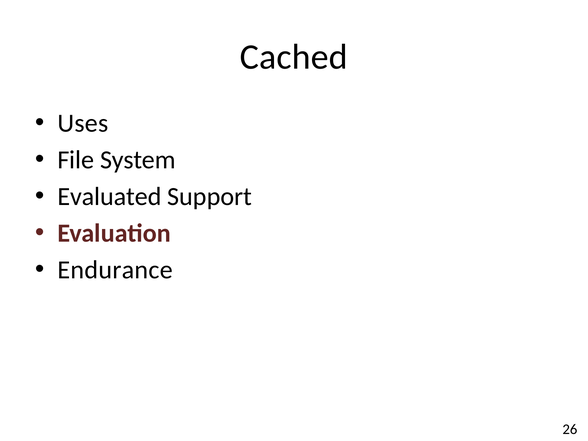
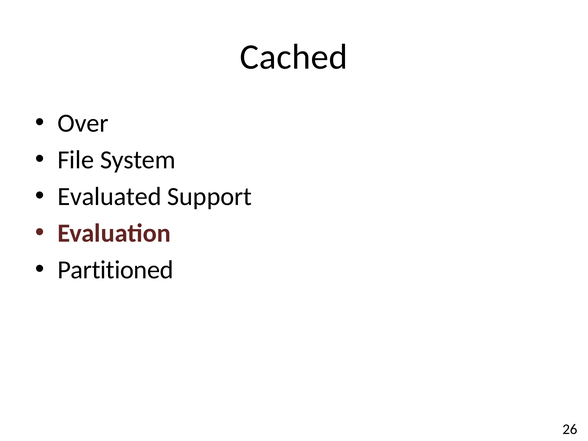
Uses: Uses -> Over (83, 123)
Endurance: Endurance -> Partitioned (115, 270)
